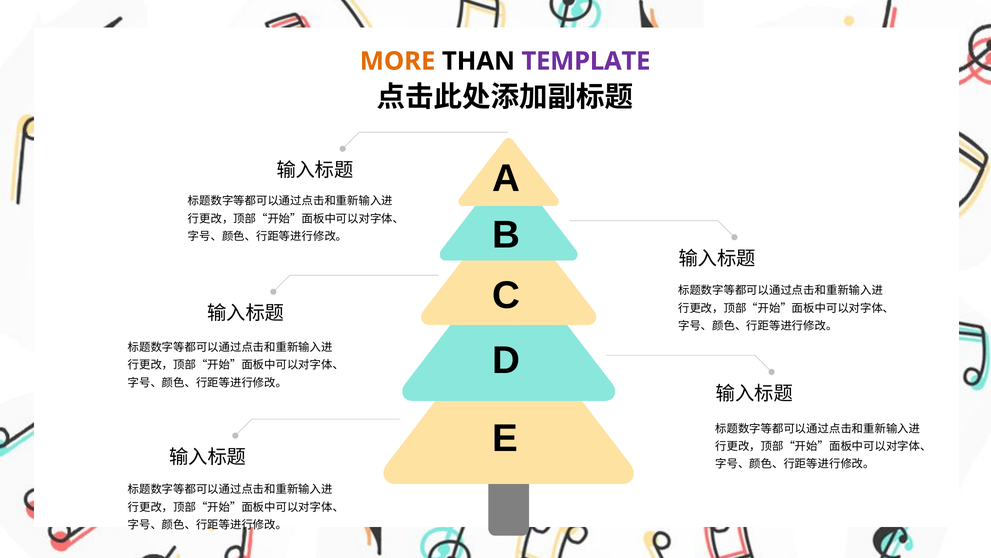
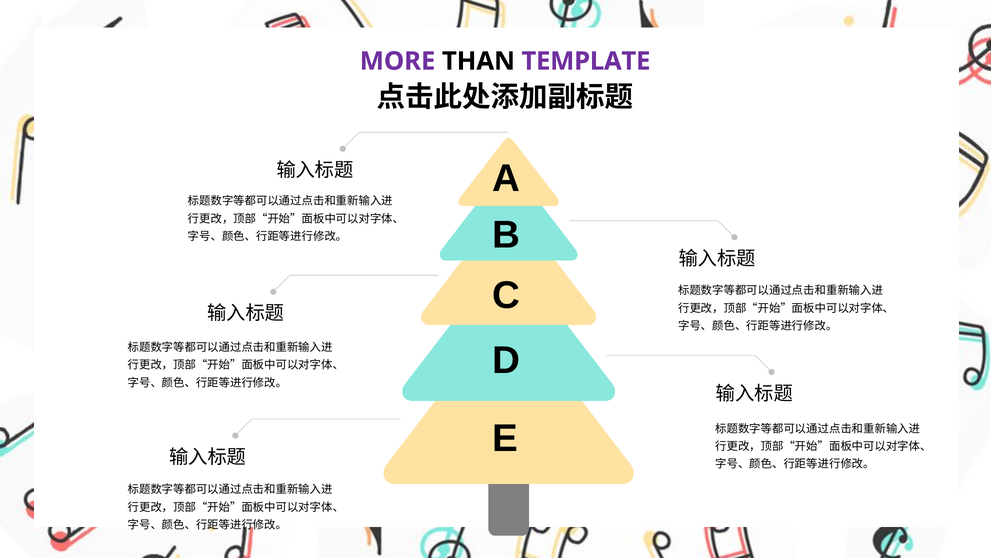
MORE colour: orange -> purple (398, 61)
